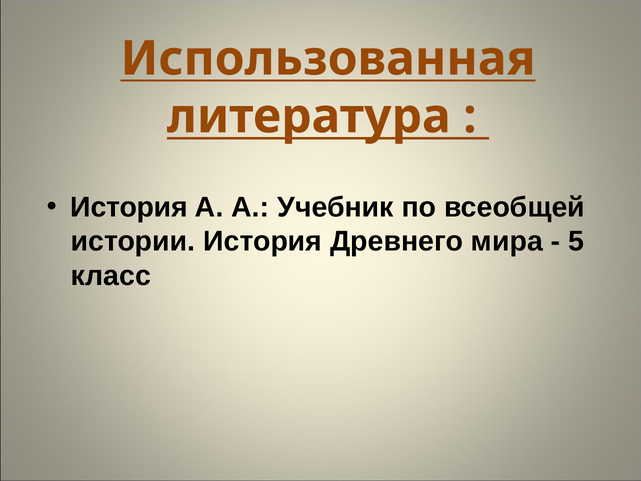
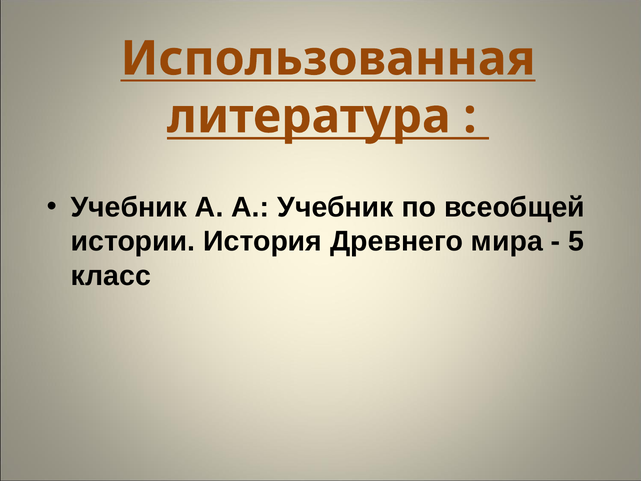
История: История -> Учебник (129, 207)
